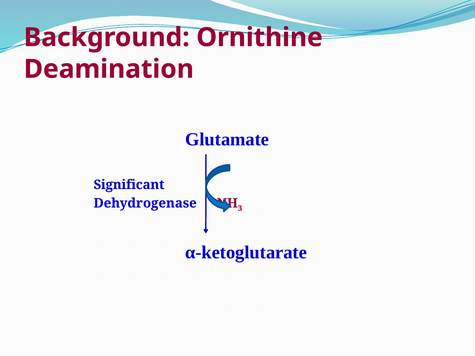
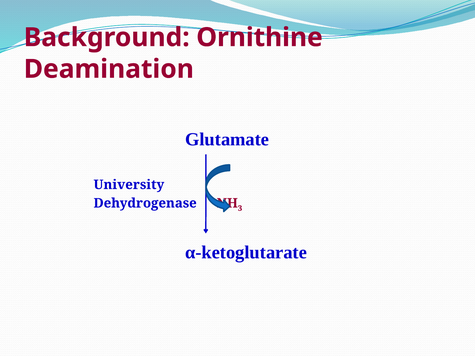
Significant: Significant -> University (129, 185)
